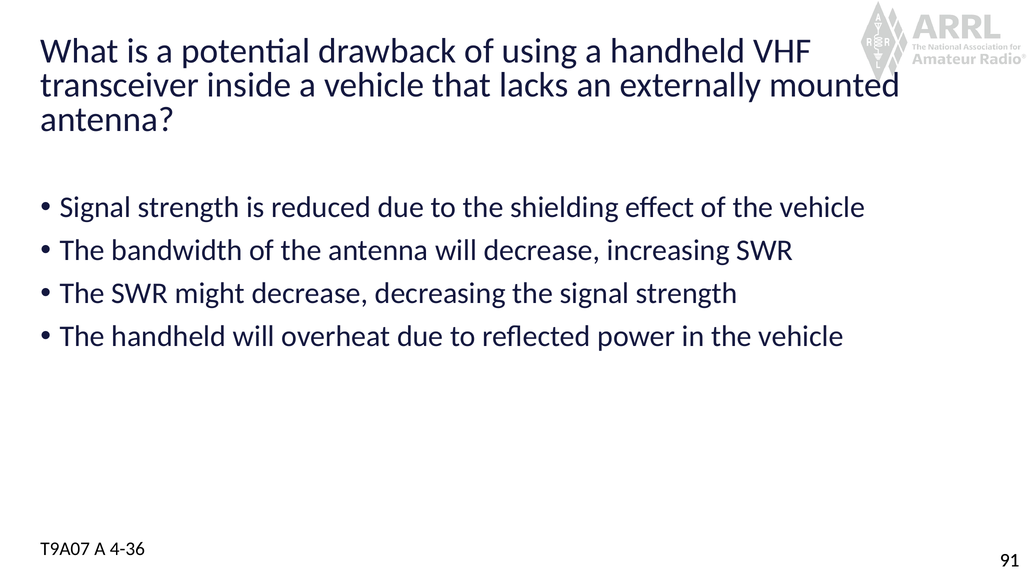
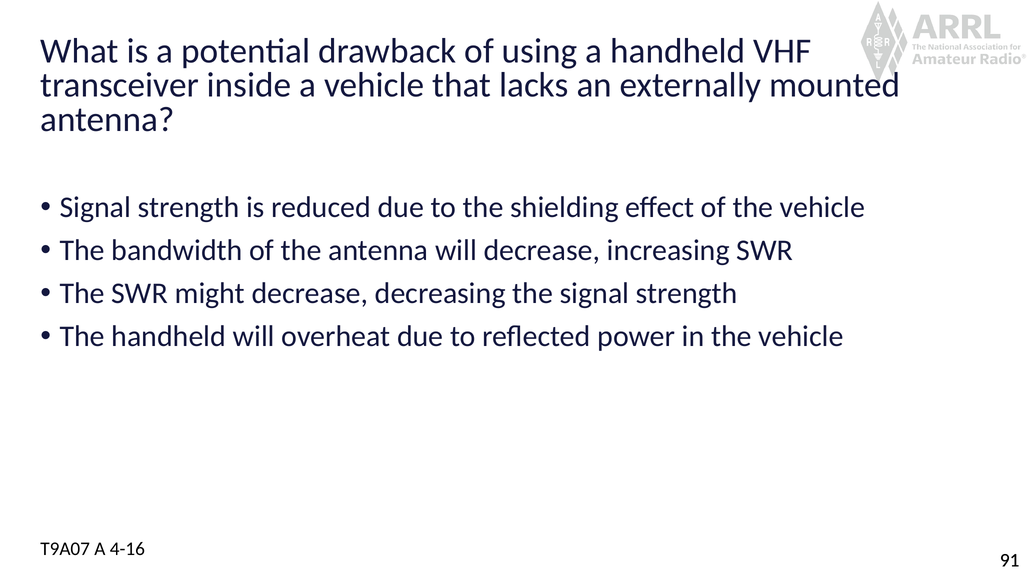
4-36: 4-36 -> 4-16 (127, 549)
